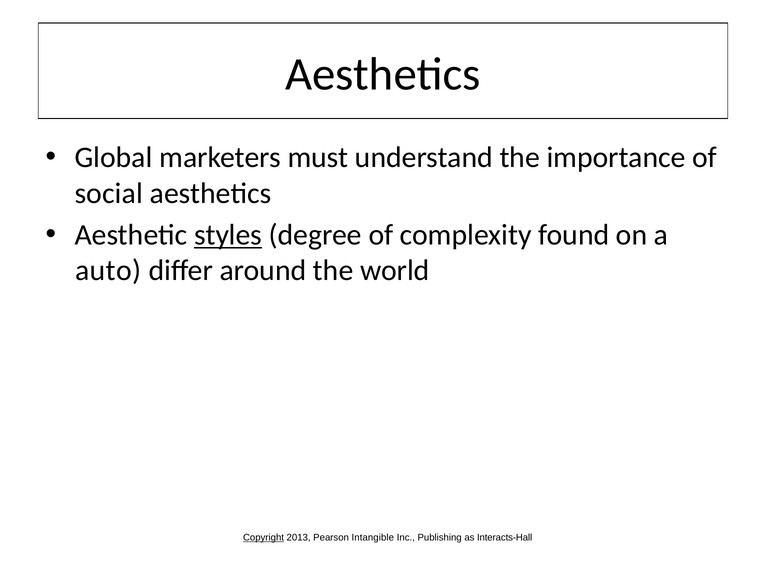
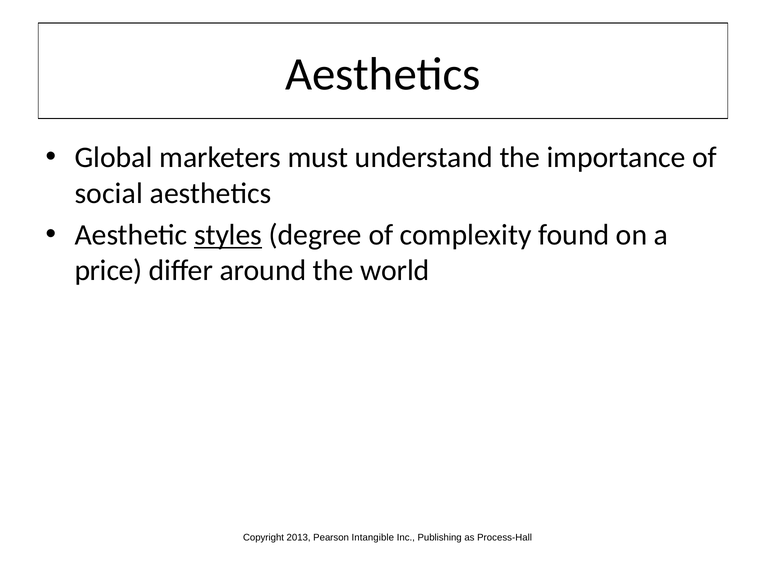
auto: auto -> price (108, 271)
Copyright underline: present -> none (264, 538)
Interacts-Hall: Interacts-Hall -> Process-Hall (505, 538)
